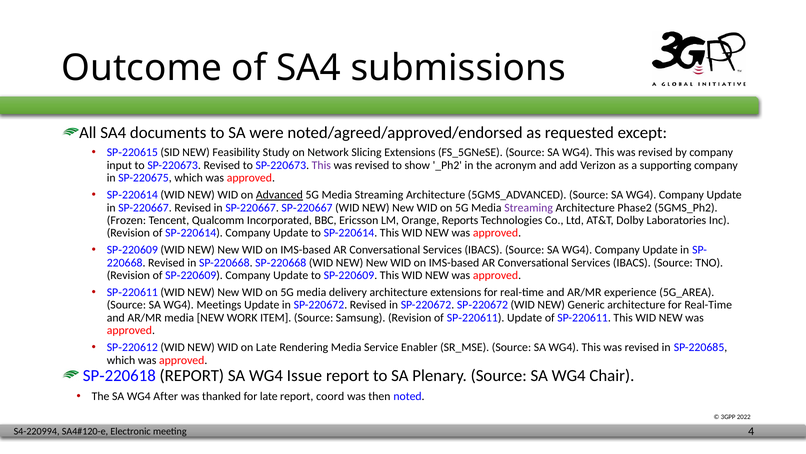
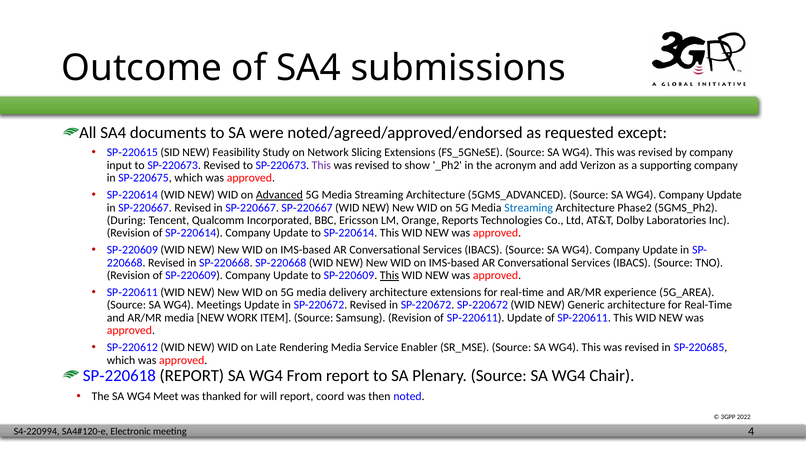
Streaming colour: purple -> blue (529, 207)
Frozen: Frozen -> During (126, 220)
This underline: none -> present (389, 275)
Issue: Issue -> From (305, 375)
After: After -> Meet (166, 396)
for late: late -> will (269, 396)
